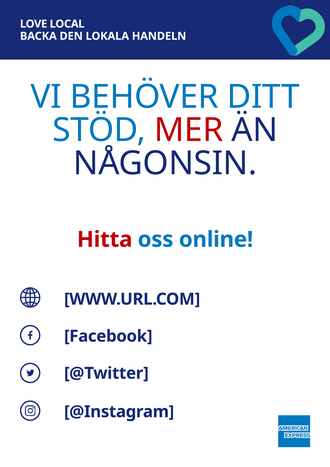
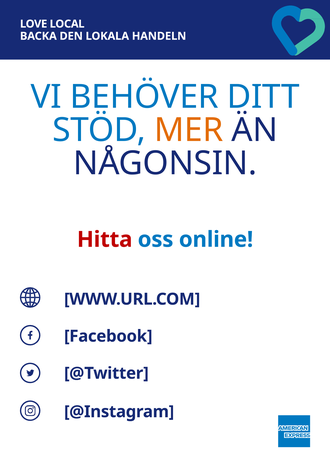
MER colour: red -> orange (189, 130)
